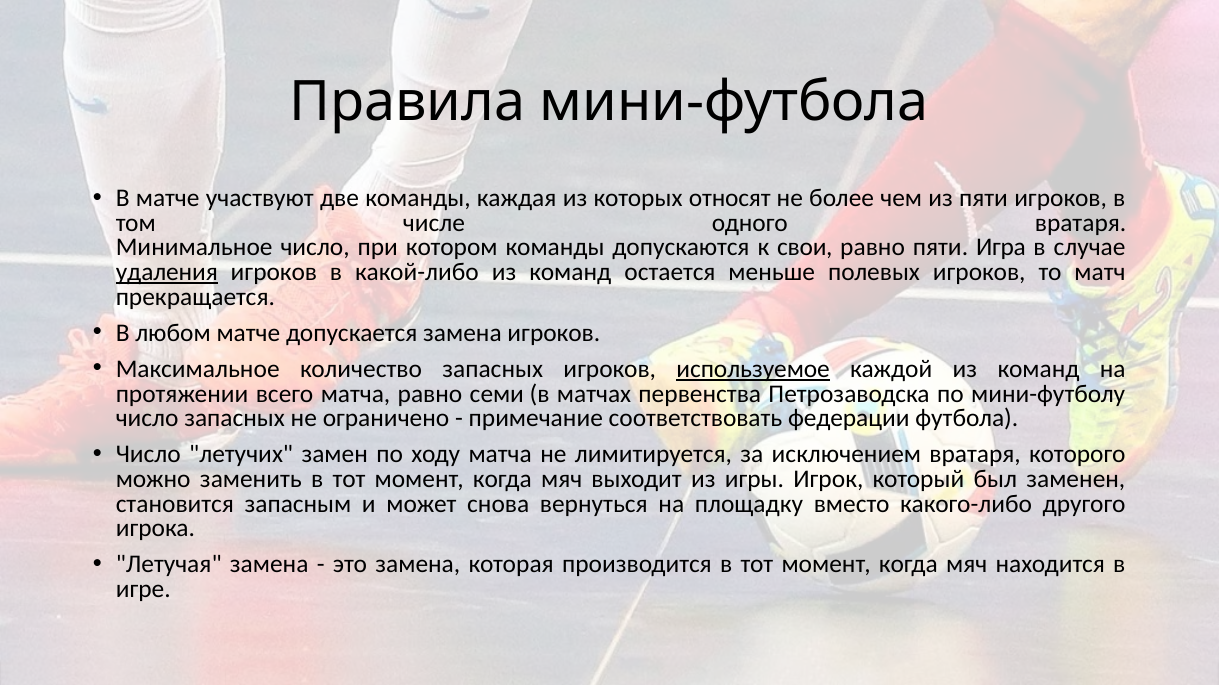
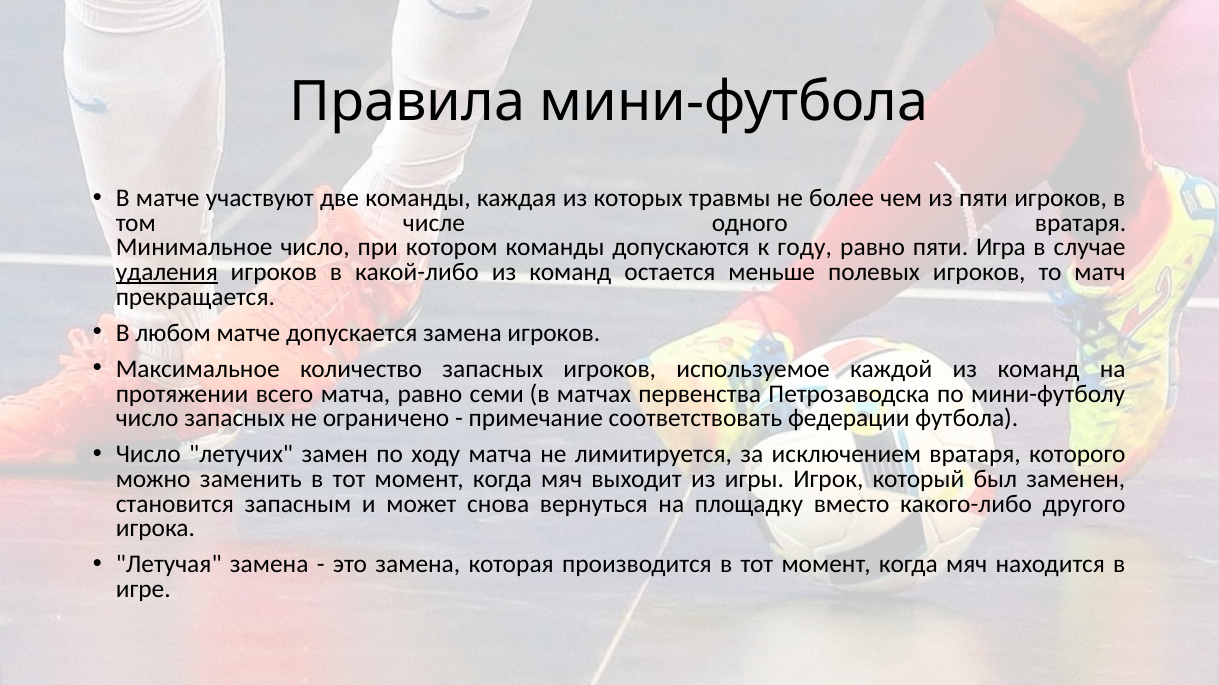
относят: относят -> травмы (730, 198)
свои: свои -> году (805, 248)
используемое underline: present -> none (753, 369)
